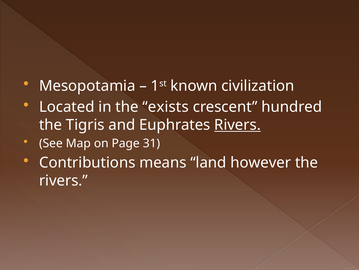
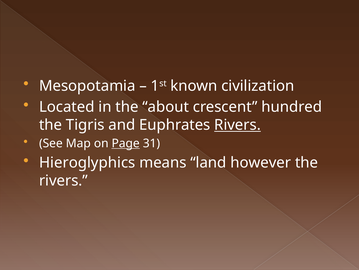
exists: exists -> about (166, 107)
Page underline: none -> present (126, 143)
Contributions: Contributions -> Hieroglyphics (87, 162)
